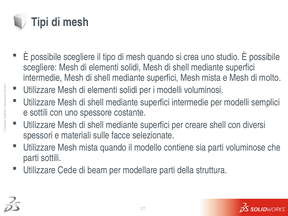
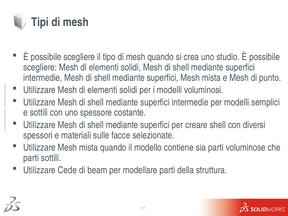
molto: molto -> punto (270, 78)
